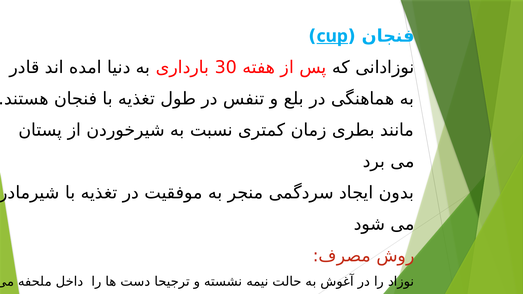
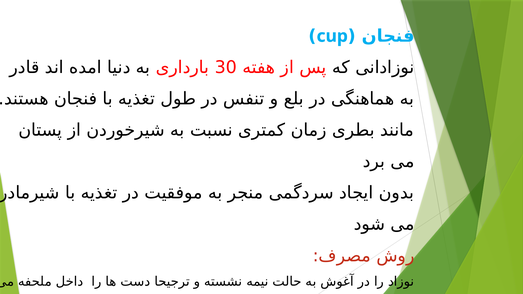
cup underline: present -> none (332, 36)
